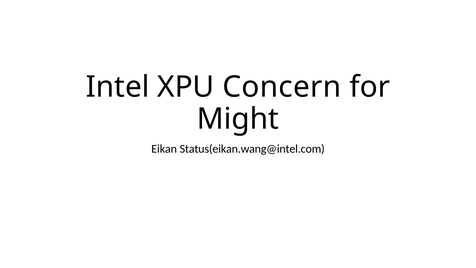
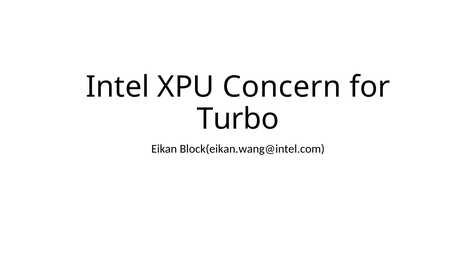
Might: Might -> Turbo (238, 119)
Status(eikan.wang@intel.com: Status(eikan.wang@intel.com -> Block(eikan.wang@intel.com (252, 149)
